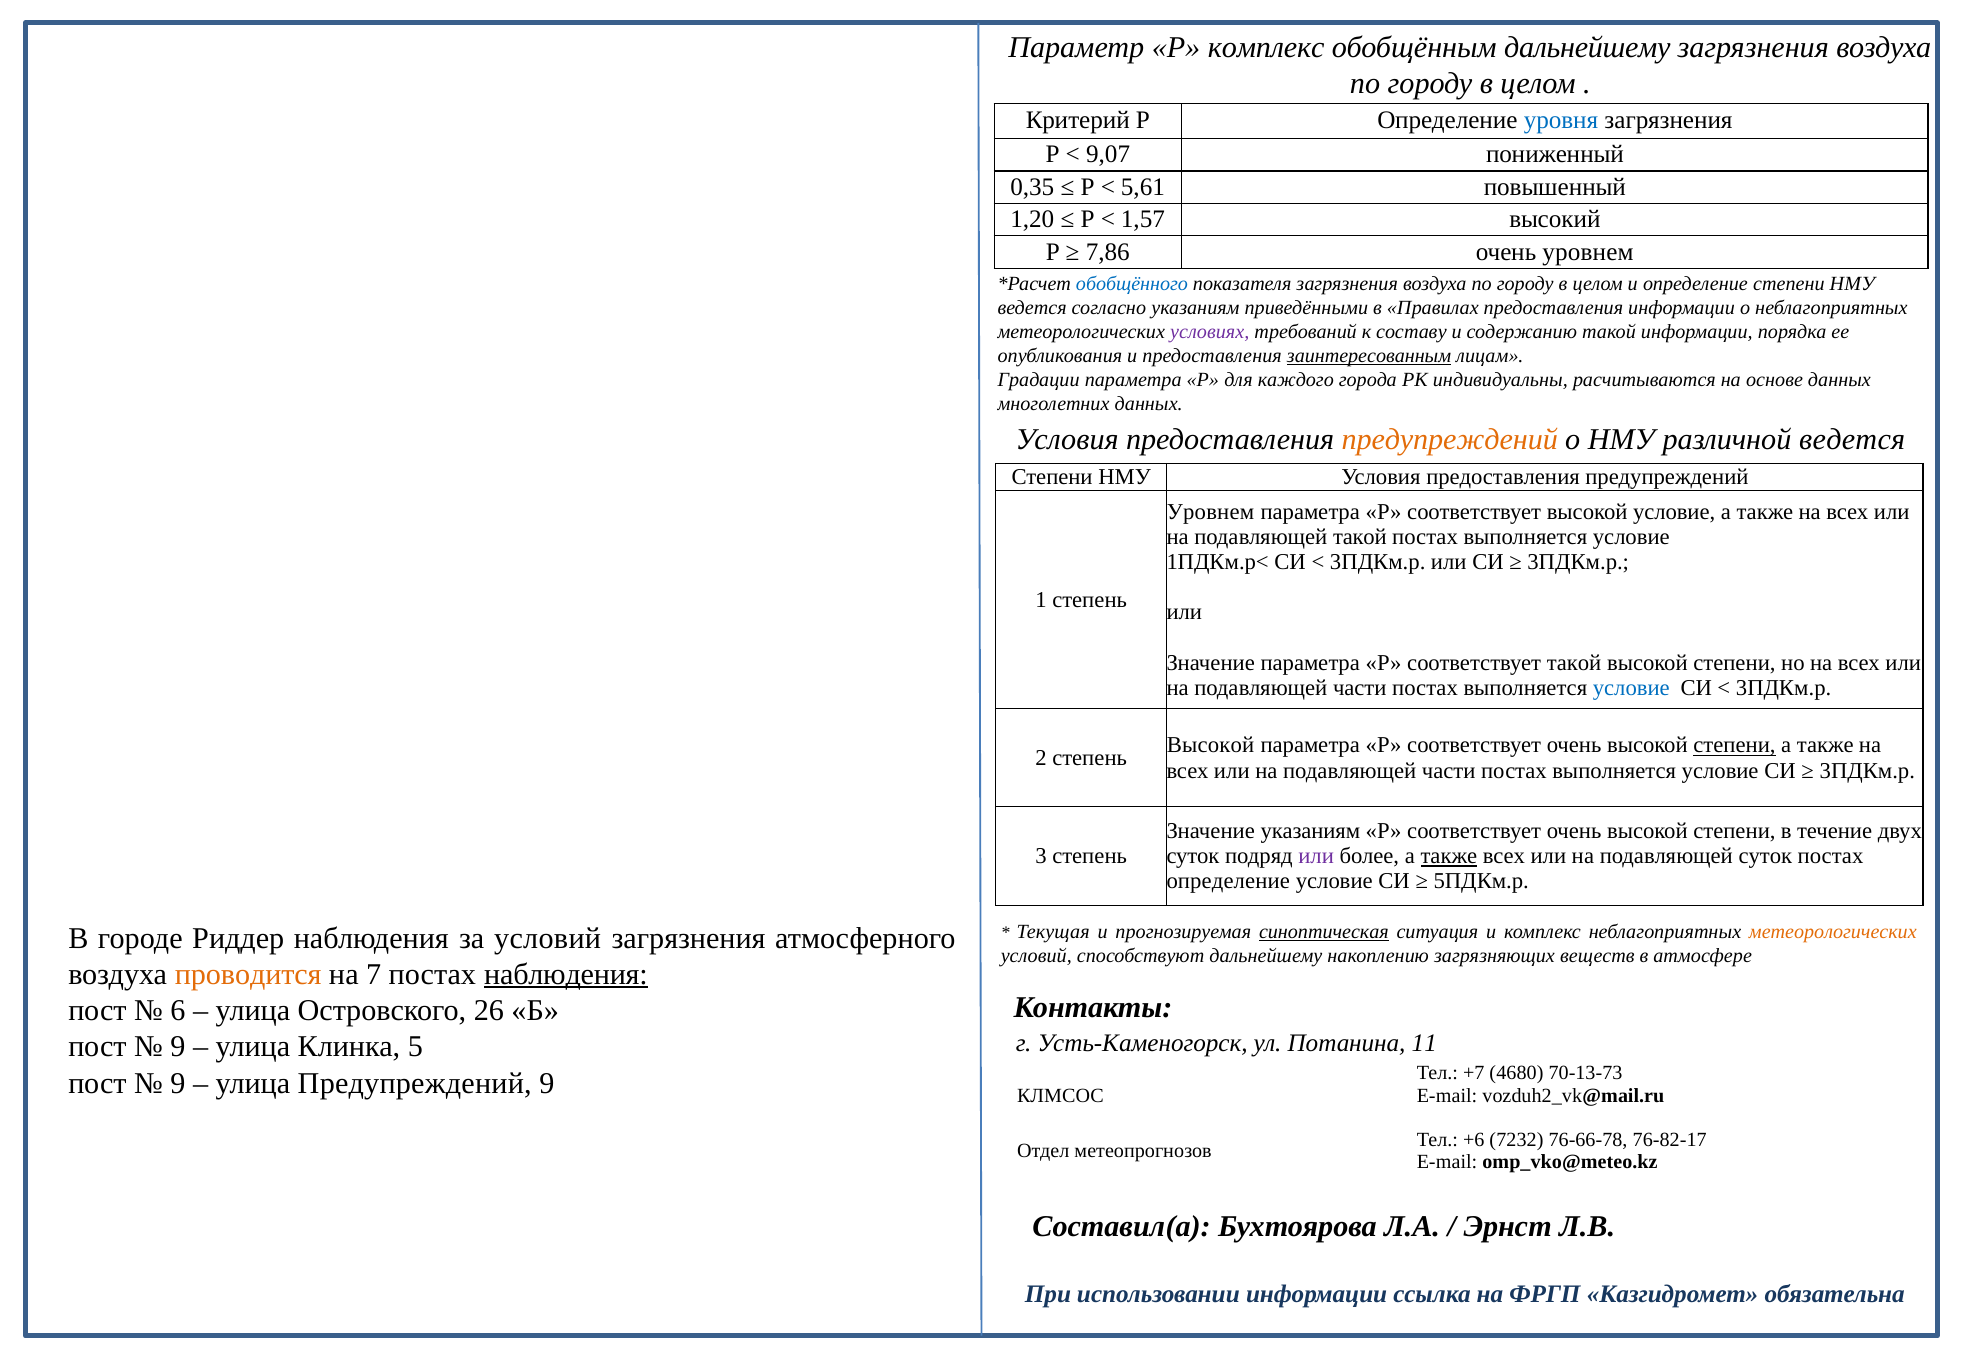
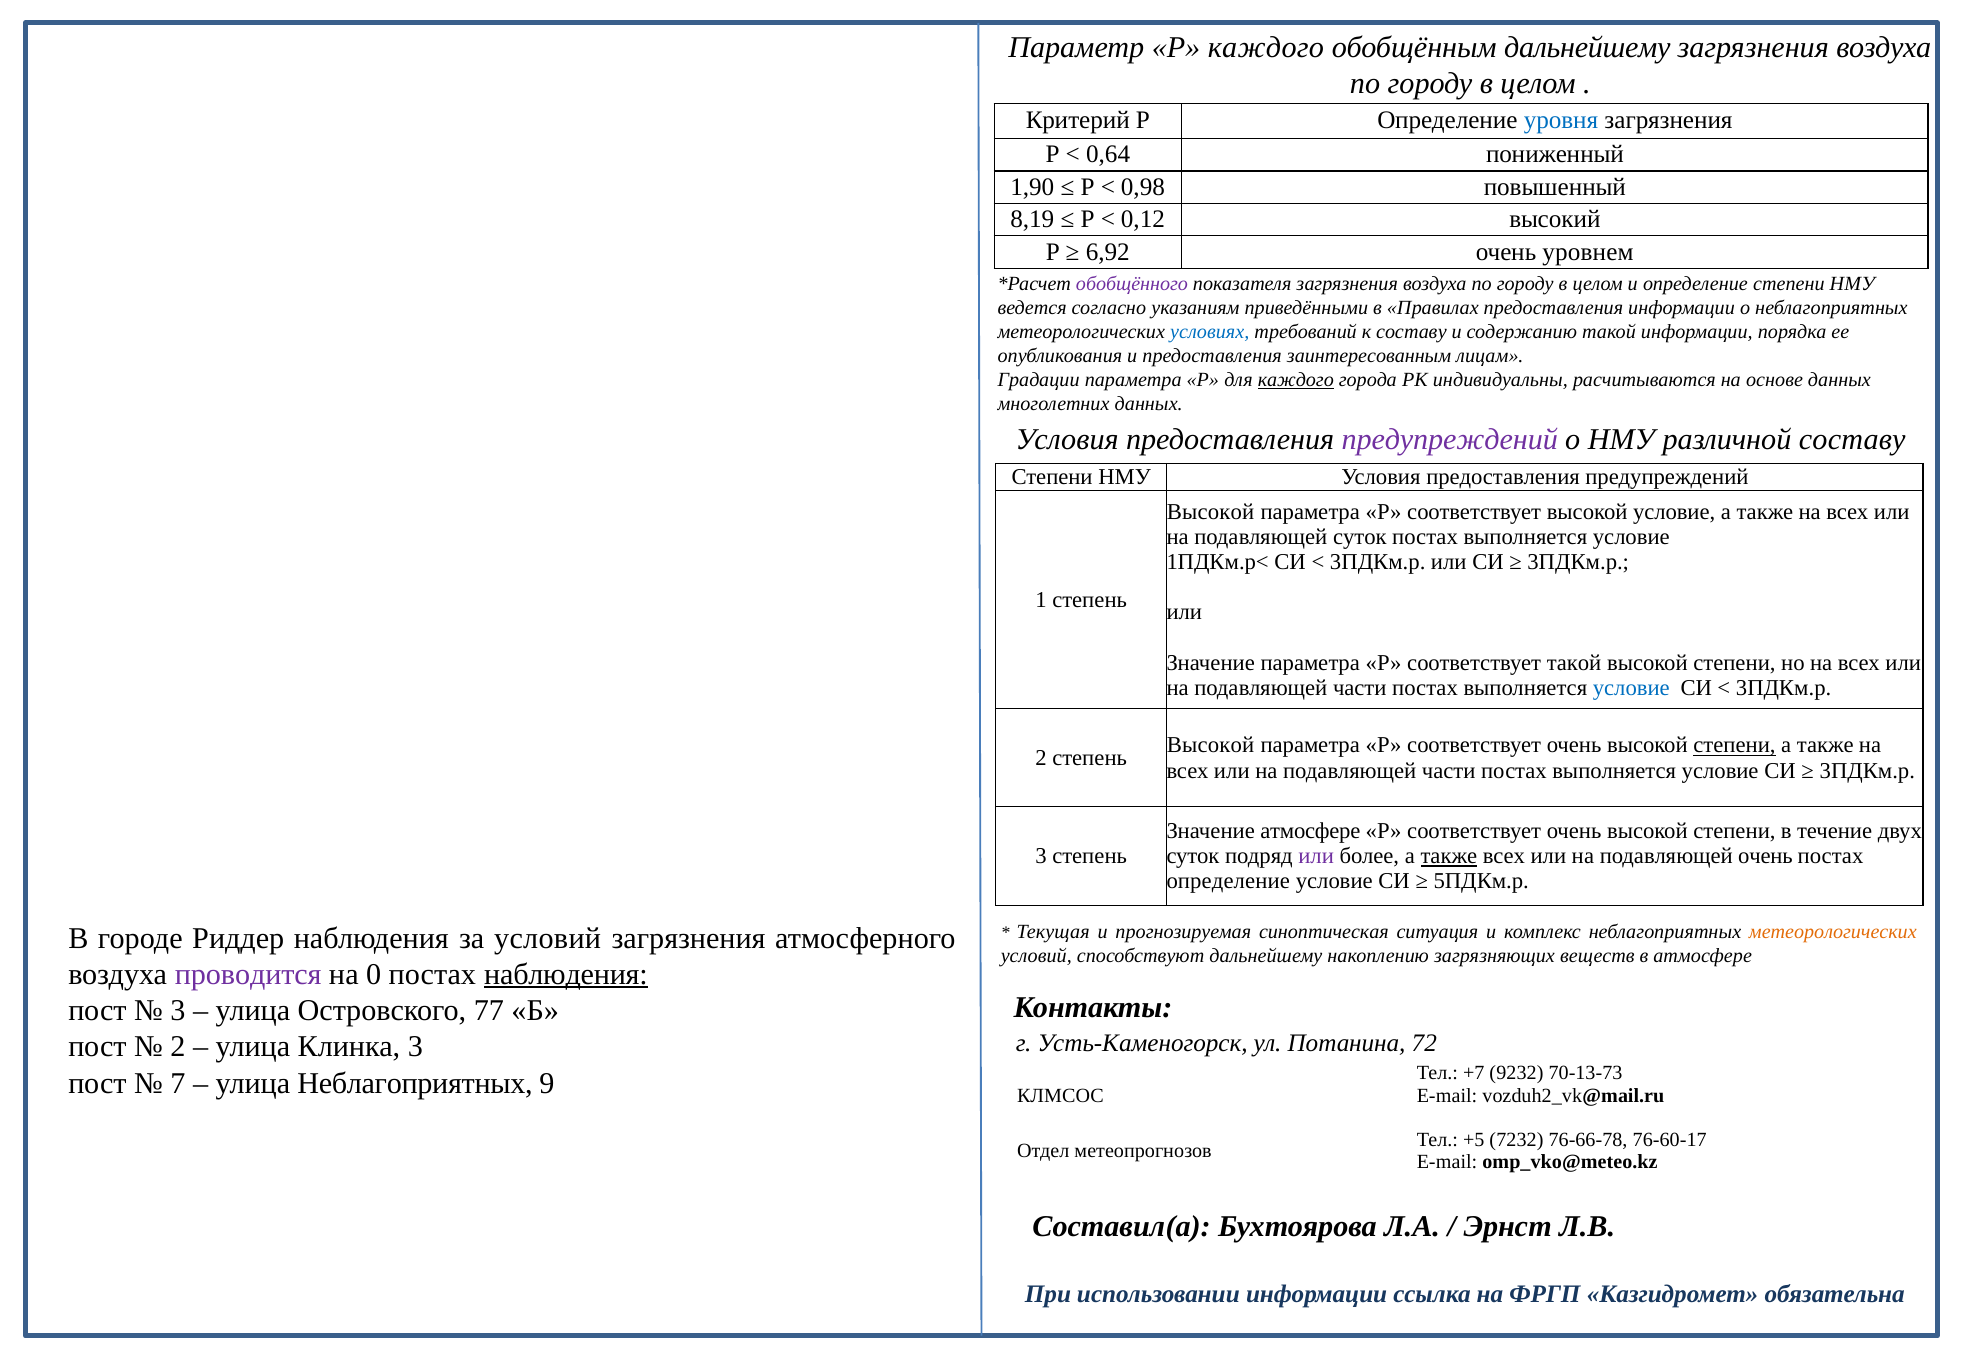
Р комплекс: комплекс -> каждого (1266, 47)
9,07: 9,07 -> 0,64 (1108, 155)
0,35: 0,35 -> 1,90 (1032, 187)
5,61: 5,61 -> 0,98 (1143, 187)
1,20: 1,20 -> 8,19 (1032, 219)
1,57: 1,57 -> 0,12 (1143, 219)
7,86: 7,86 -> 6,92 (1108, 252)
обобщённого colour: blue -> purple (1132, 284)
условиях colour: purple -> blue (1210, 332)
заинтересованным underline: present -> none (1369, 356)
каждого underline: none -> present (1296, 380)
предупреждений colour: orange -> purple (1450, 440)
различной ведется: ведется -> составу (1852, 440)
Уровнем: Уровнем -> Высокой (1211, 512)
подавляющей такой: такой -> суток (1360, 537)
Значение указаниям: указаниям -> атмосфере (1310, 831)
подавляющей суток: суток -> очень (1765, 856)
синоптическая underline: present -> none (1324, 932)
проводится colour: orange -> purple (248, 974)
7: 7 -> 0 (374, 974)
6: 6 -> 3 (178, 1011)
26: 26 -> 77 (489, 1011)
11: 11 -> 72 (1424, 1043)
9: 9 -> 2 (178, 1047)
Клинка 5: 5 -> 3 (415, 1047)
4680: 4680 -> 9232 (1516, 1073)
9: 9 -> 7 (178, 1083)
улица Предупреждений: Предупреждений -> Неблагоприятных (415, 1083)
+6: +6 -> +5 (1474, 1140)
76-82-17: 76-82-17 -> 76-60-17 (1670, 1140)
